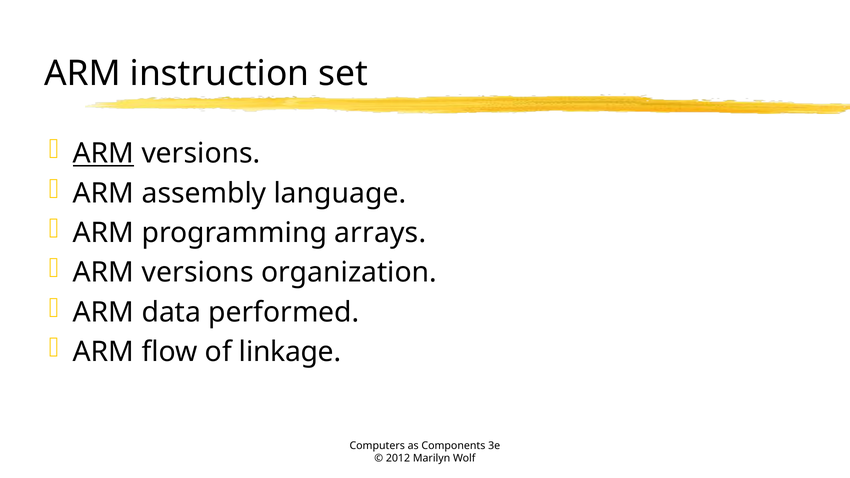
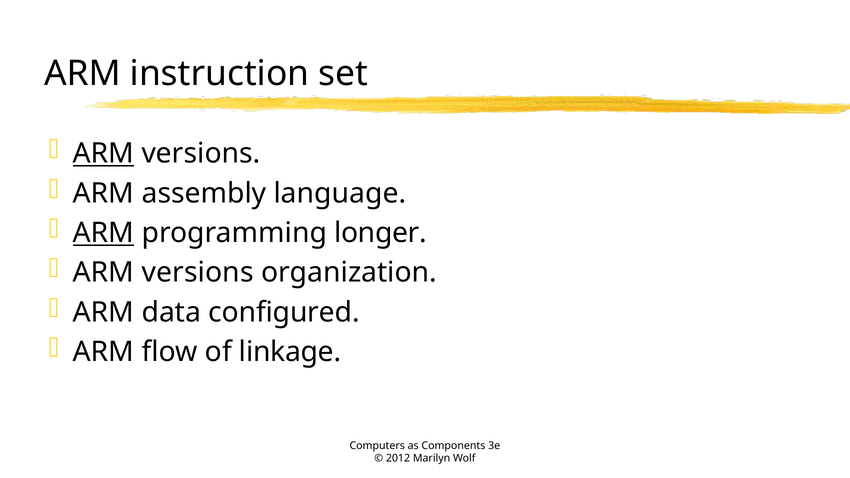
ARM underline: none -> present (103, 233)
arrays: arrays -> longer (381, 233)
performed: performed -> configured (284, 312)
